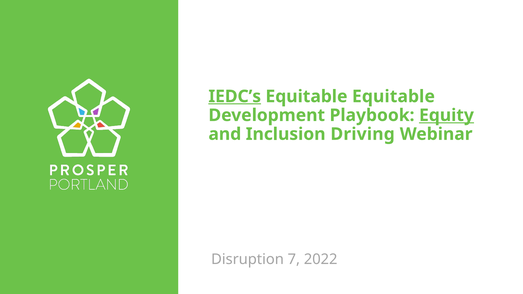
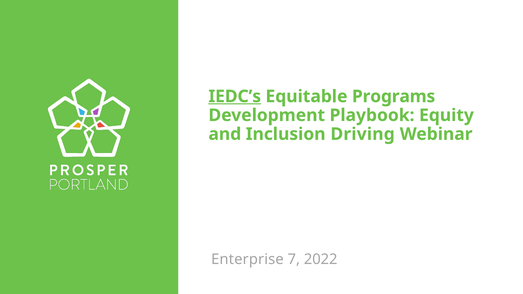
Equitable Equitable: Equitable -> Programs (394, 96)
Equity underline: present -> none (446, 115)
Disruption: Disruption -> Enterprise (247, 260)
